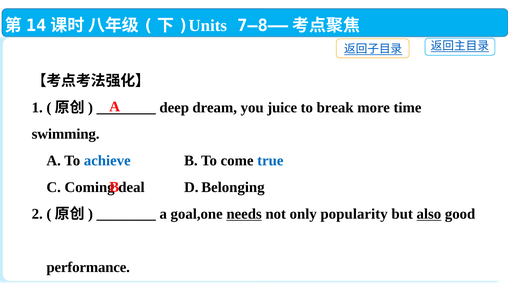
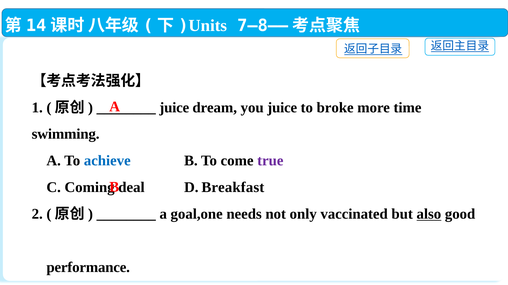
deep: deep -> juice (174, 108)
break: break -> broke (335, 108)
true colour: blue -> purple (270, 161)
Belonging: Belonging -> Breakfast (233, 188)
needs underline: present -> none (244, 215)
popularity: popularity -> vaccinated (354, 215)
